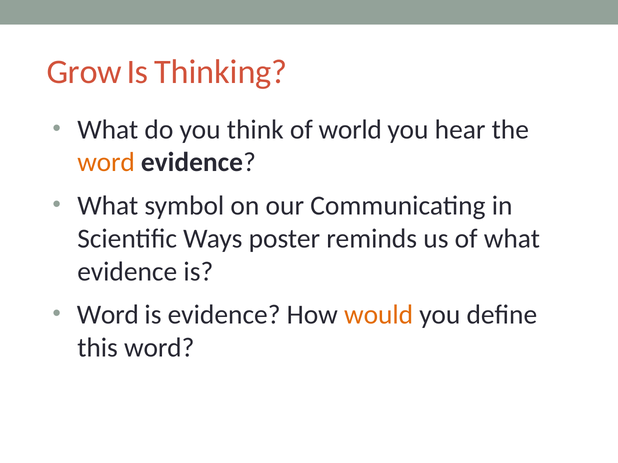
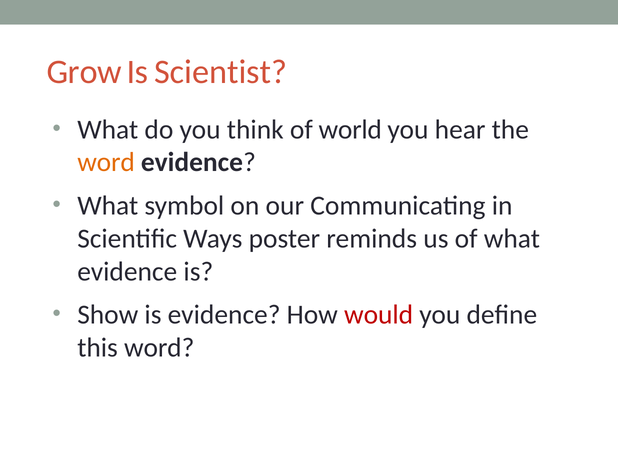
Thinking: Thinking -> Scientist (221, 72)
Word: Word -> Show (108, 315)
would colour: orange -> red (379, 315)
